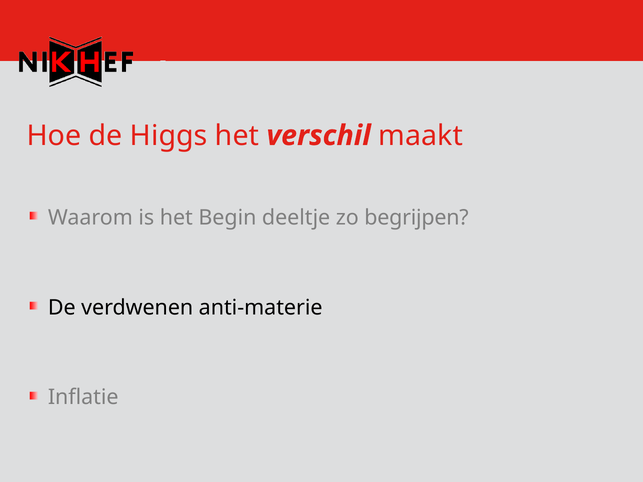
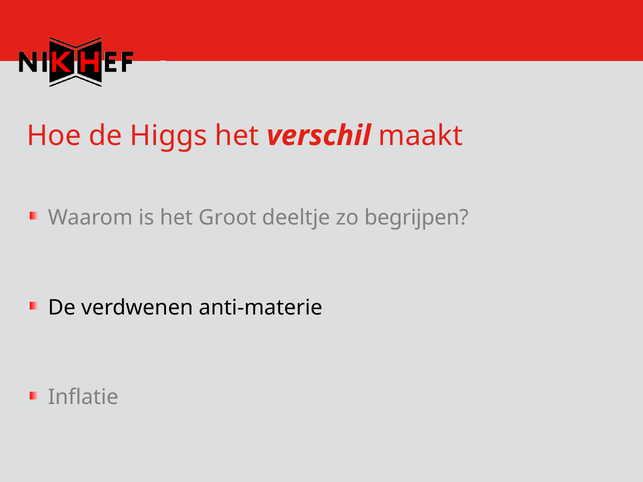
Begin: Begin -> Groot (227, 218)
